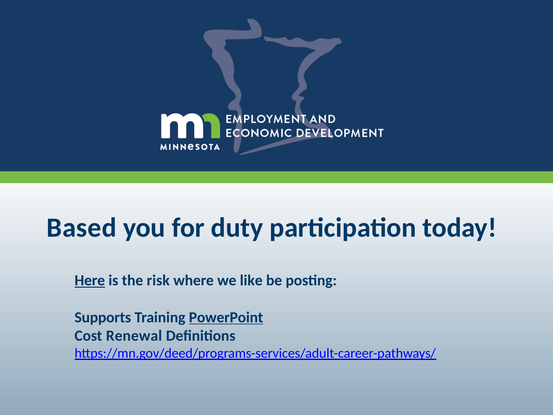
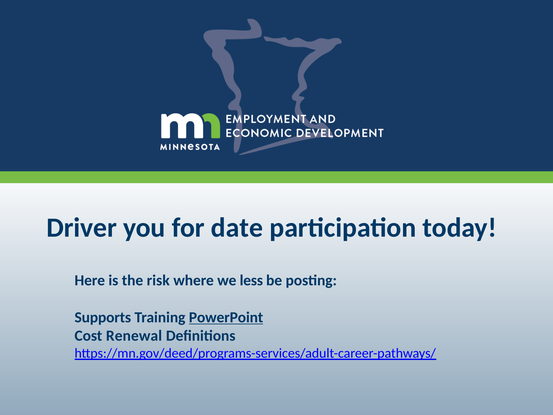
Based: Based -> Driver (82, 228)
duty: duty -> date (237, 228)
Here underline: present -> none (90, 280)
like: like -> less (251, 280)
